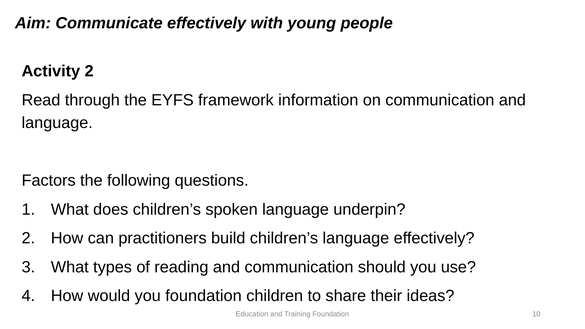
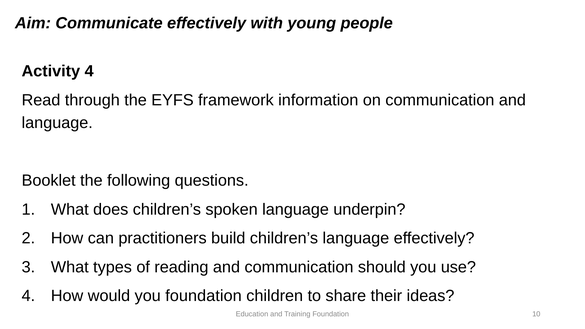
Activity 2: 2 -> 4 (89, 71)
Factors: Factors -> Booklet (49, 181)
